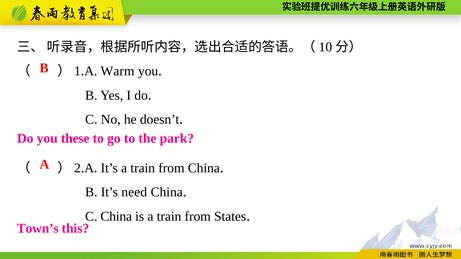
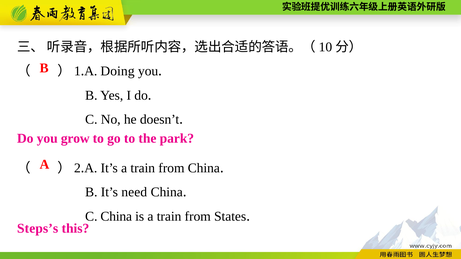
Warm: Warm -> Doing (118, 71)
these: these -> grow (75, 138)
Town’s: Town’s -> Steps’s (38, 229)
